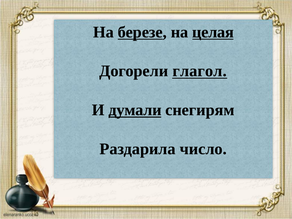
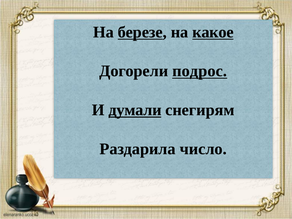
целая: целая -> какое (213, 32)
глагол: глагол -> подрос (200, 71)
